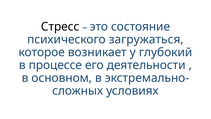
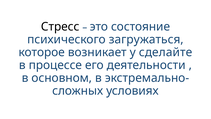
глубокий: глубокий -> сделайте (166, 52)
